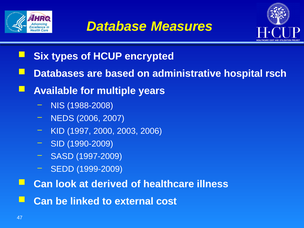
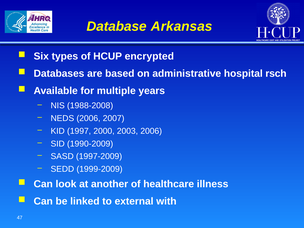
Measures: Measures -> Arkansas (182, 26)
derived: derived -> another (110, 184)
cost: cost -> with (166, 201)
